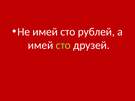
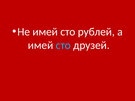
сто colour: light green -> light blue (63, 45)
